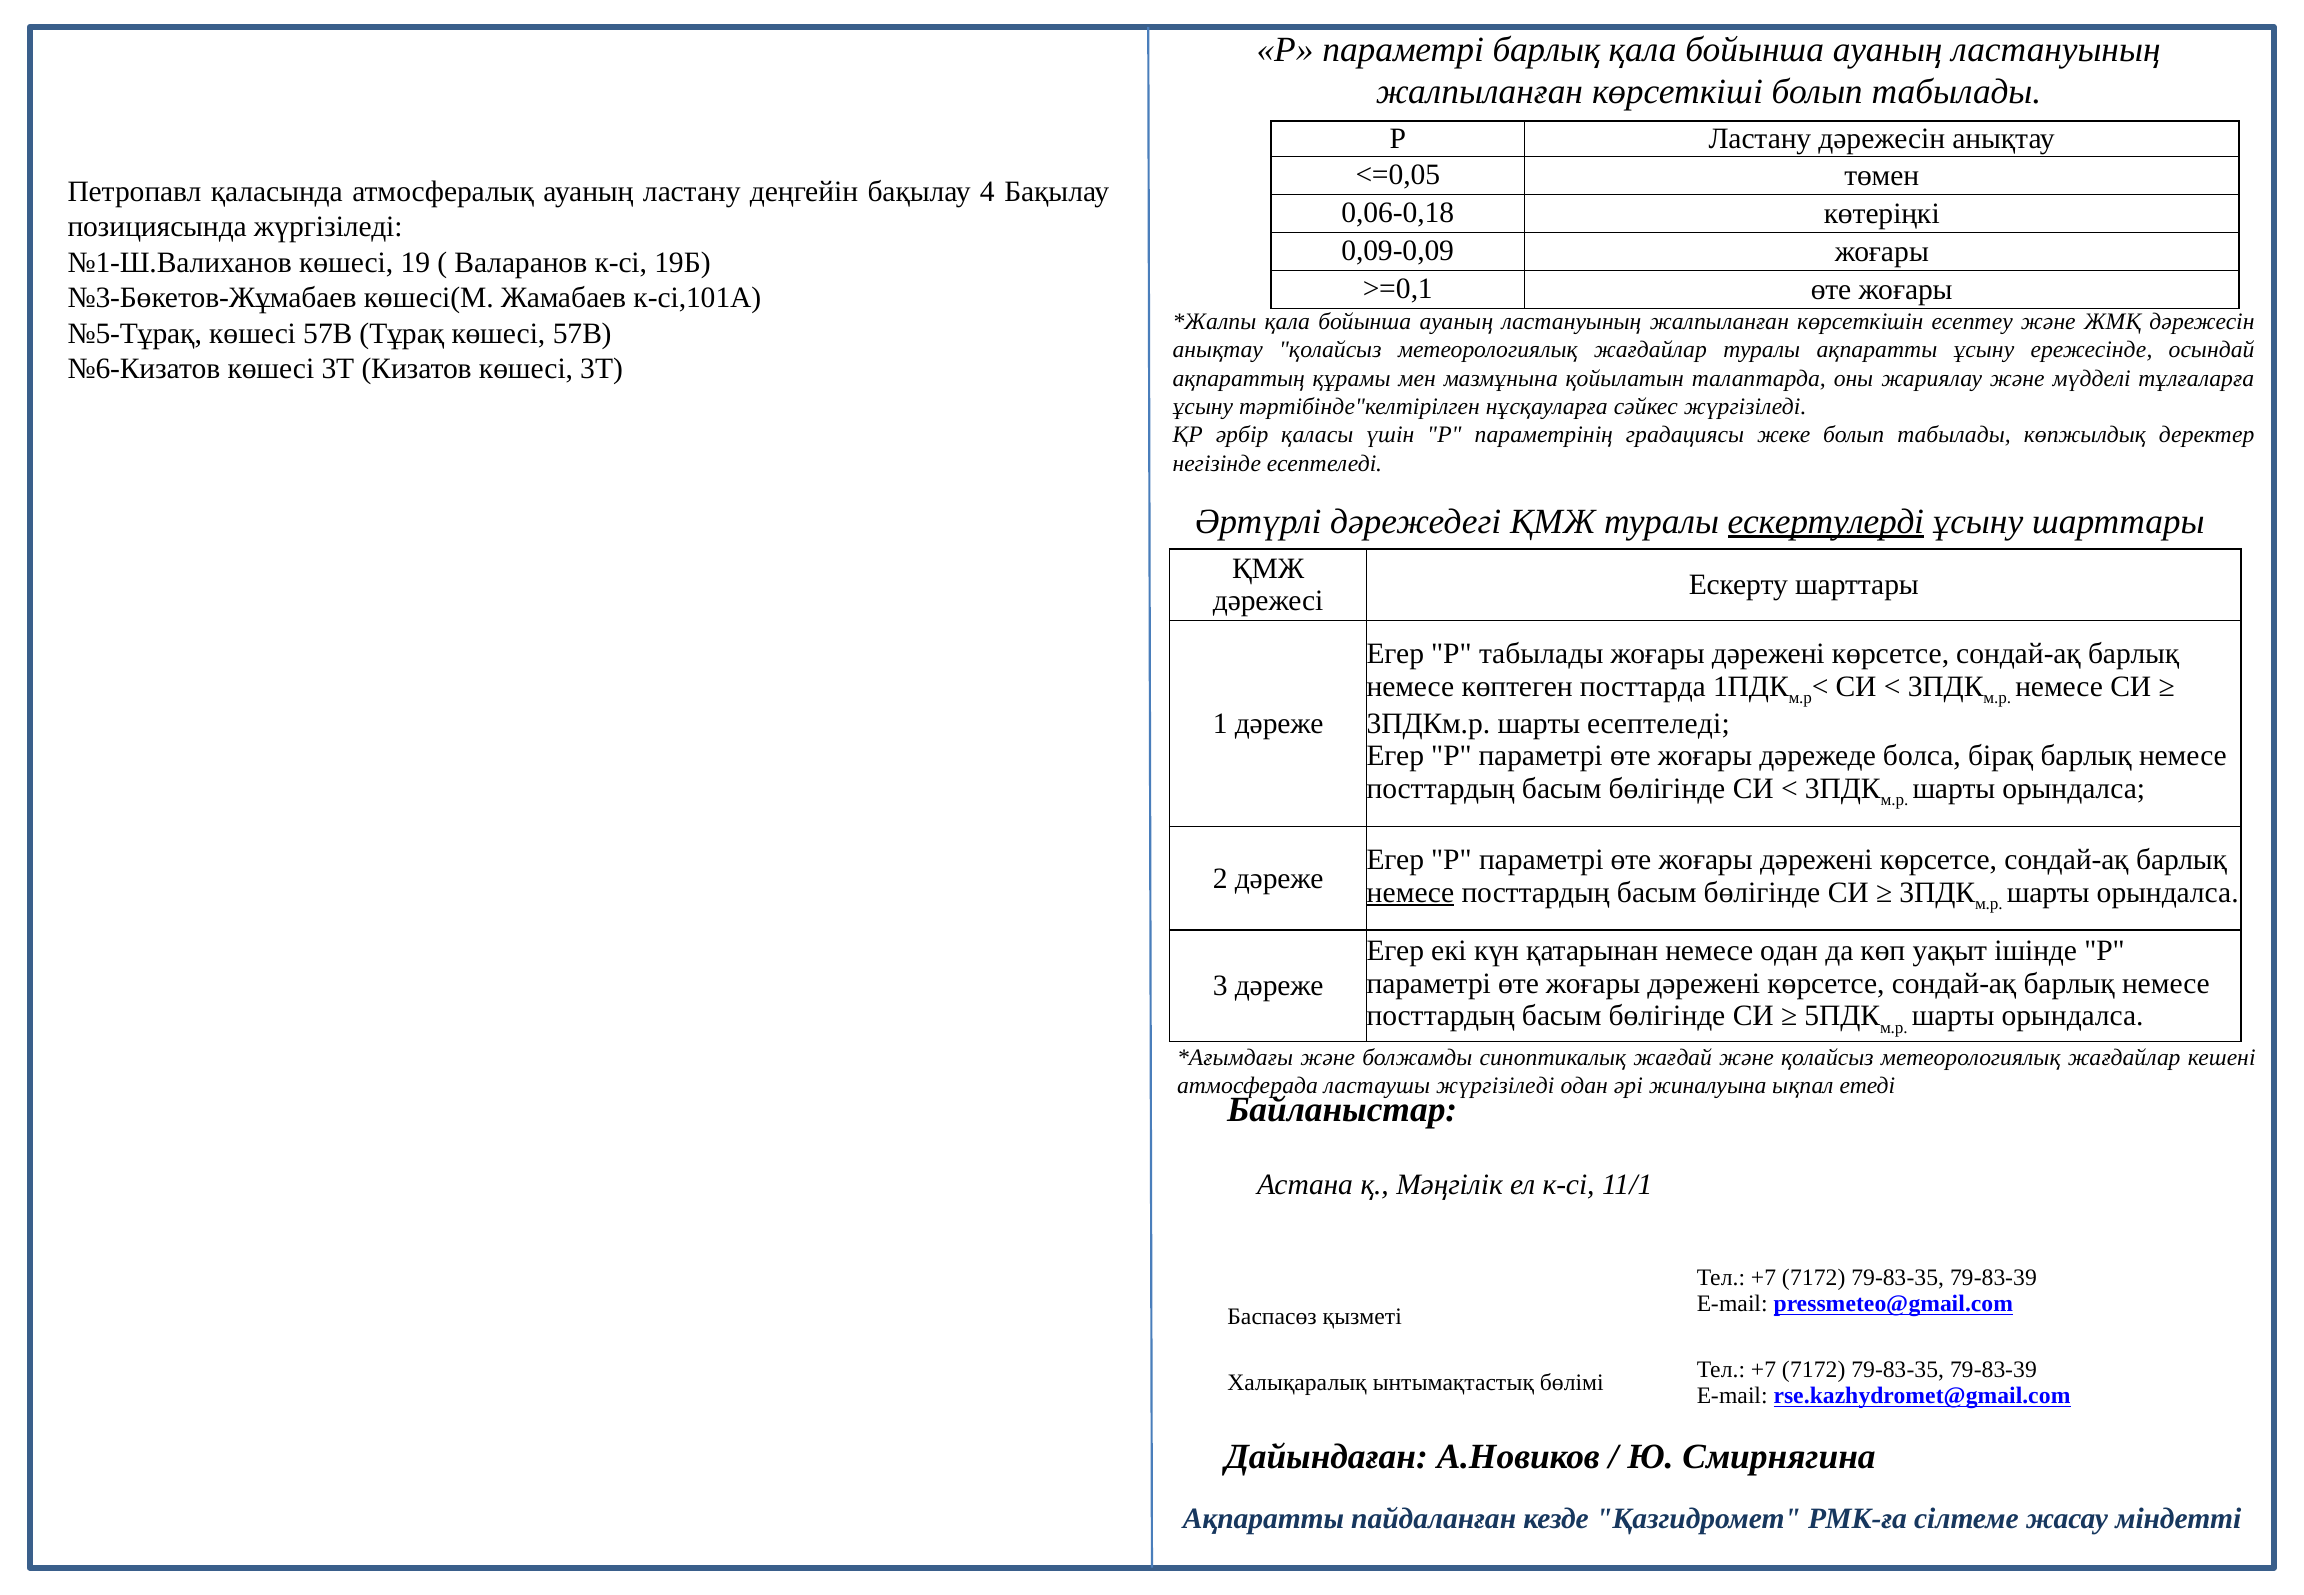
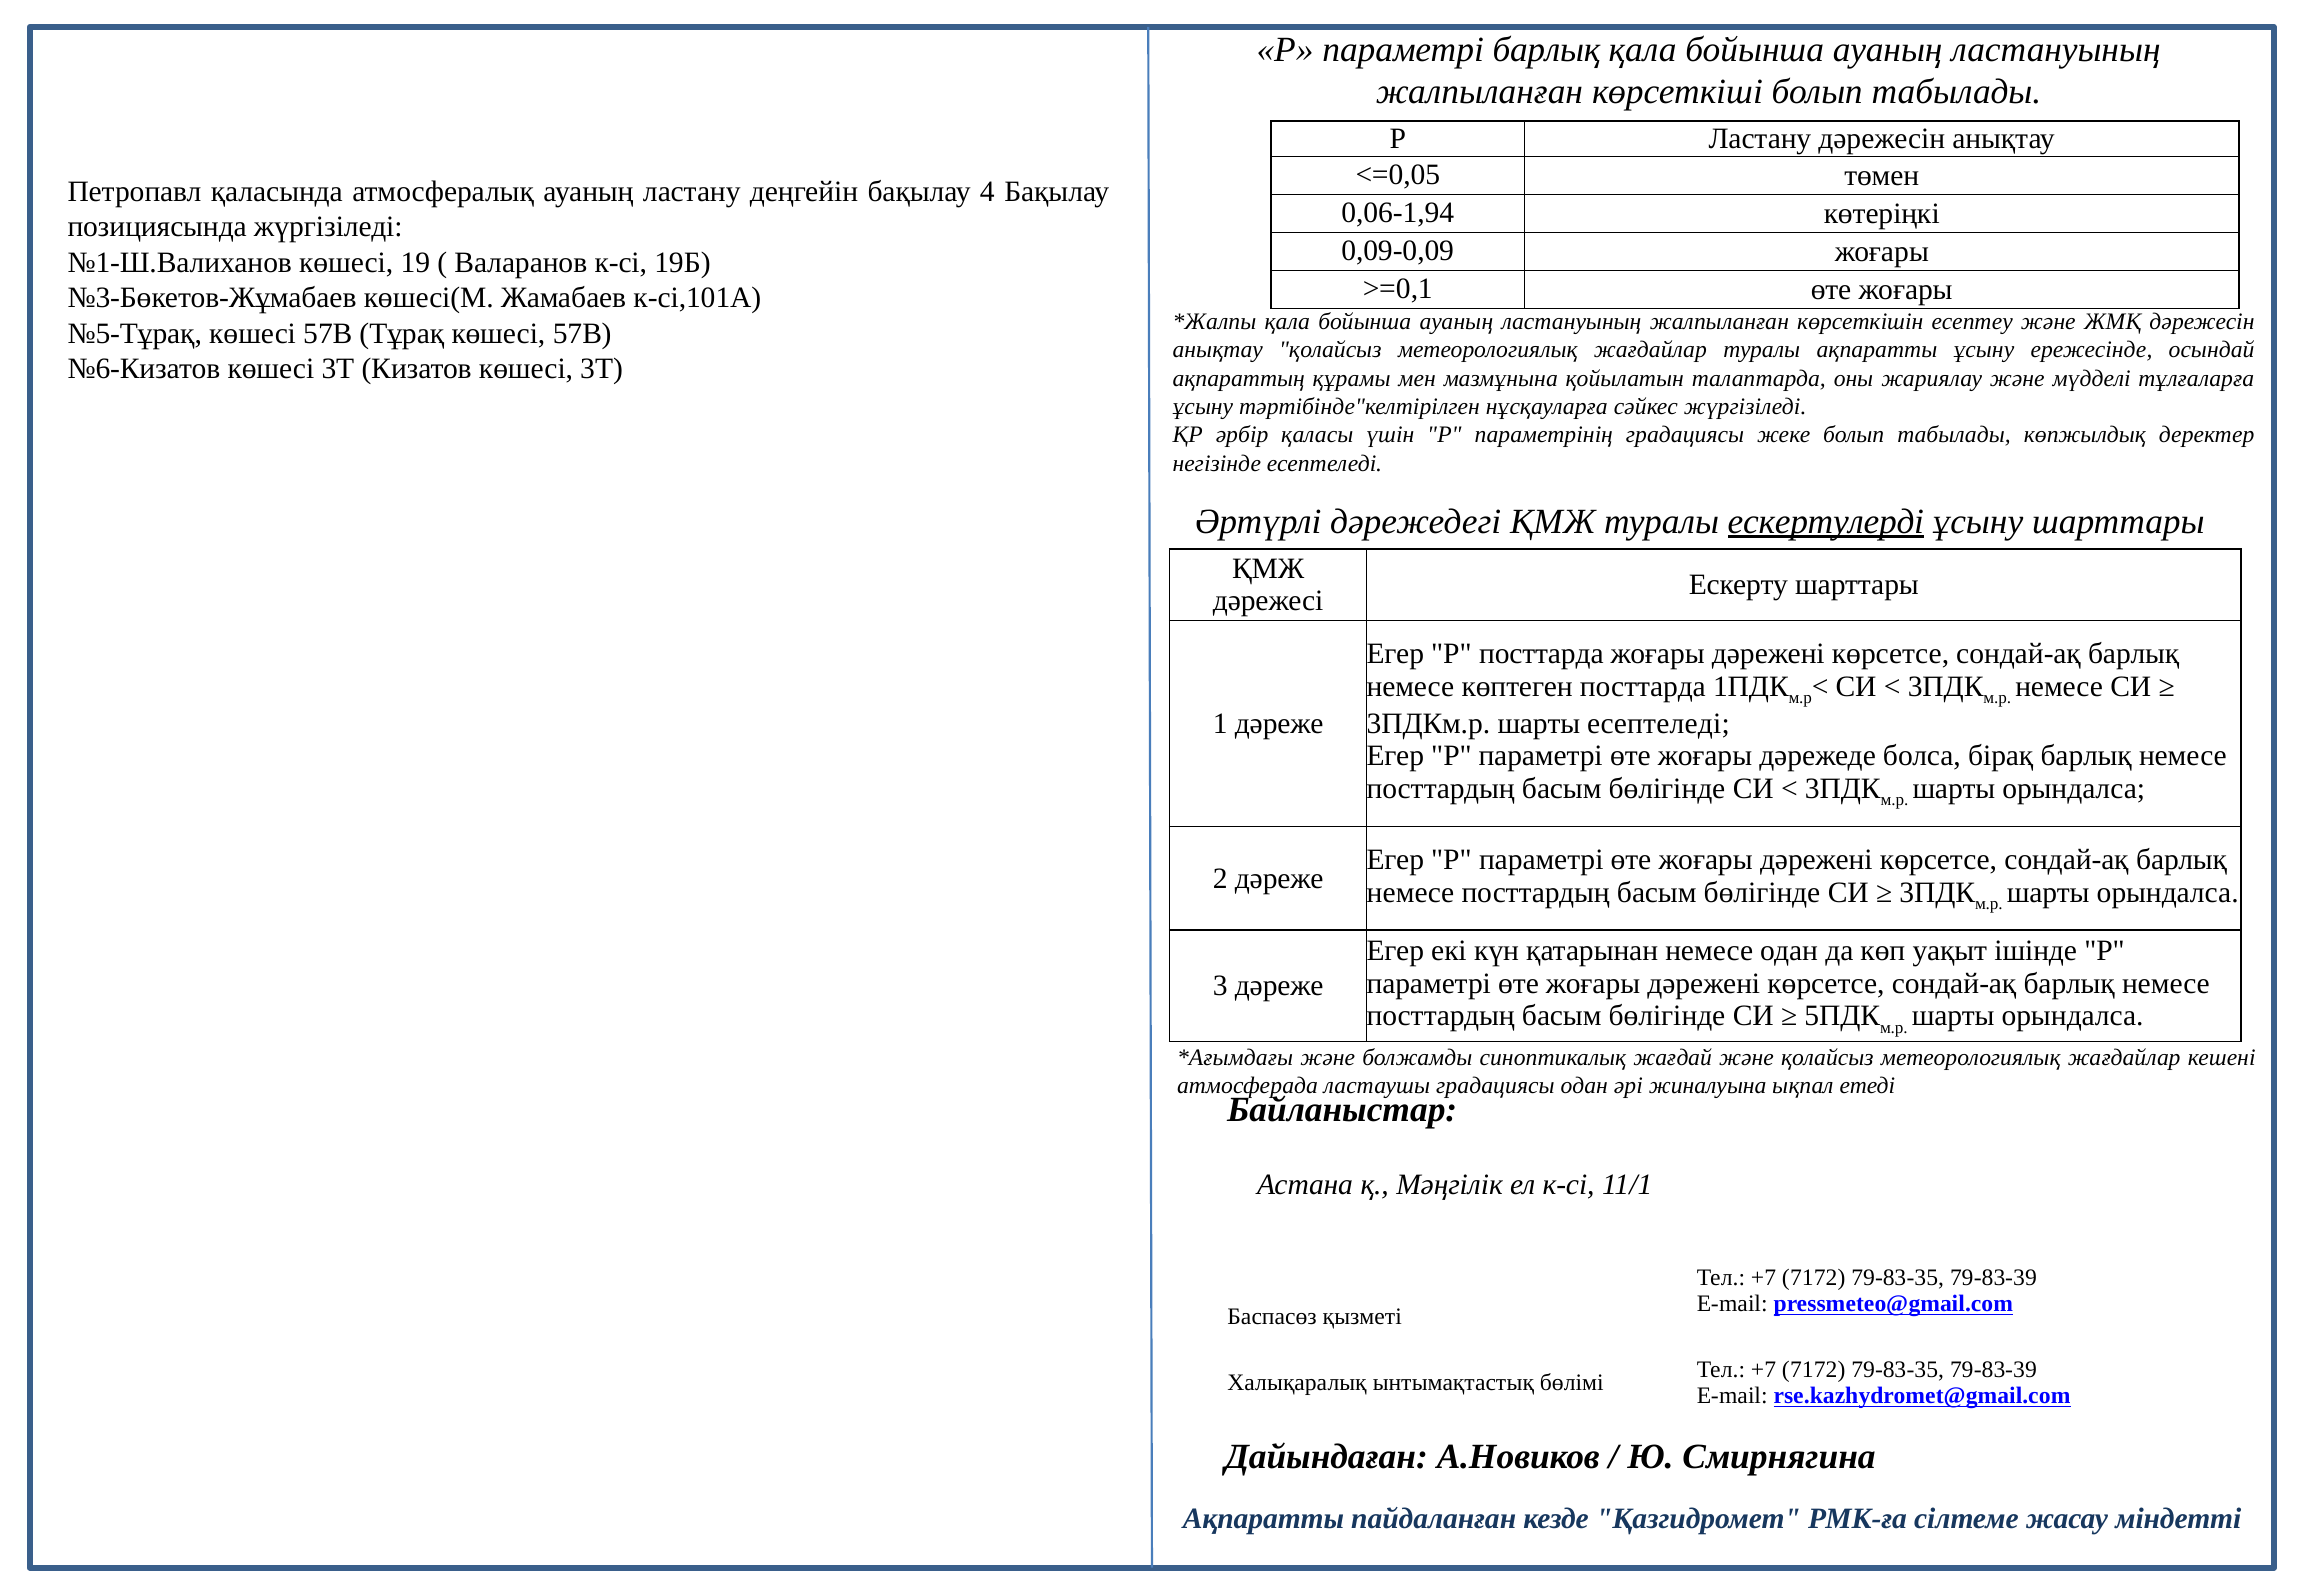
0,06-0,18: 0,06-0,18 -> 0,06-1,94 (1398, 213)
Р табылады: табылады -> посттарда (1541, 654)
немесе underline: present -> none (1410, 892)
ластаушы жүргізіледі: жүргізіледі -> градациясы (1495, 1086)
